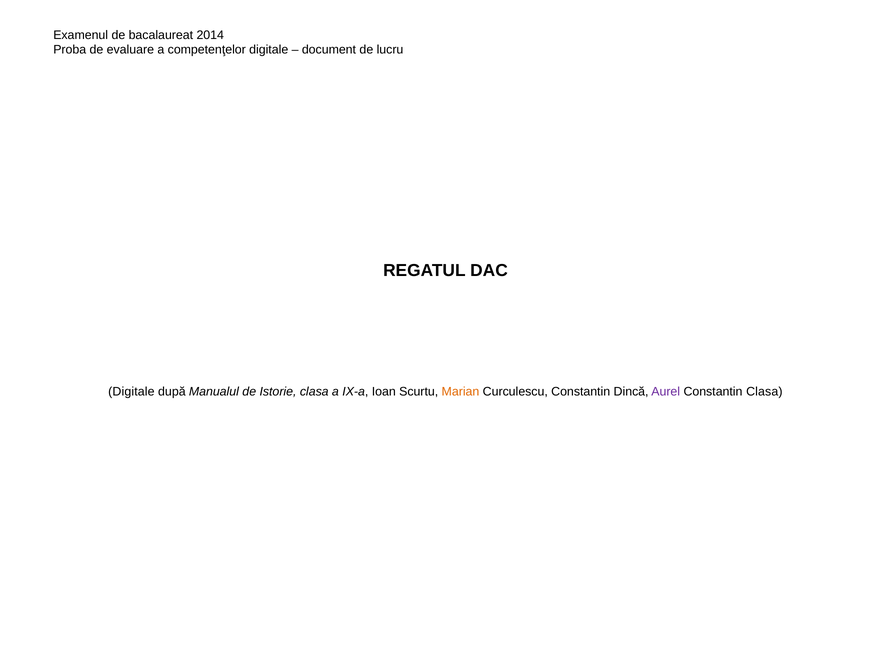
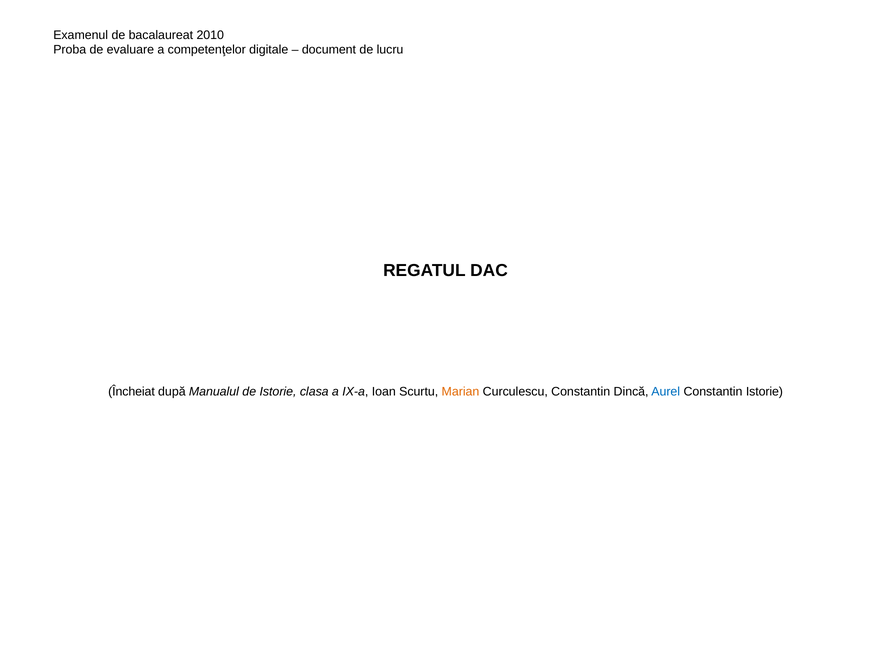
2014: 2014 -> 2010 (210, 35)
Digitale: Digitale -> Încheiat (132, 391)
Aurel colour: purple -> blue (666, 391)
Constantin Clasa: Clasa -> Istorie (764, 391)
